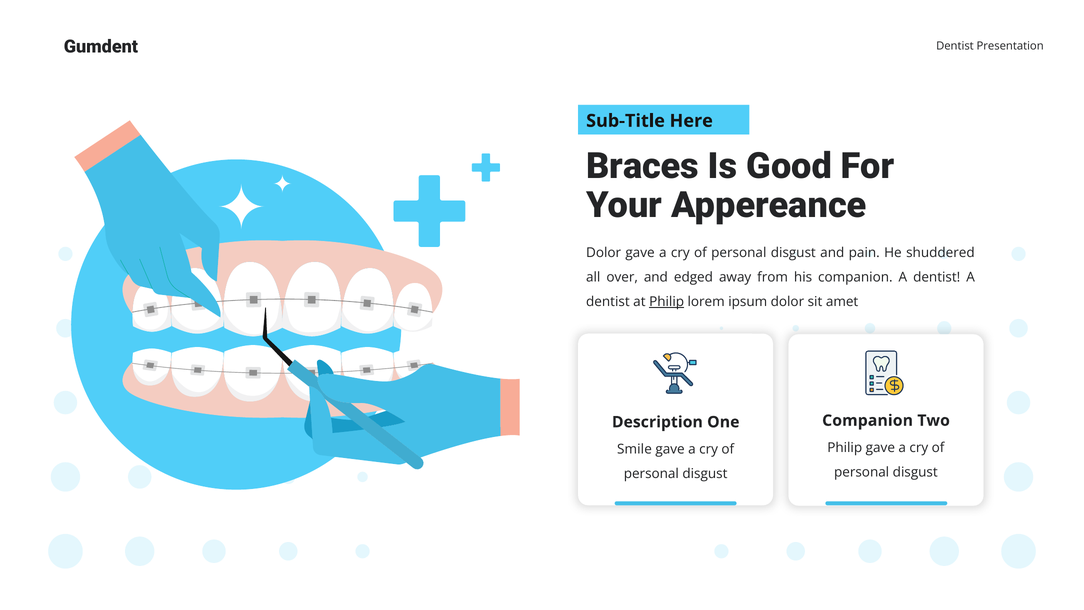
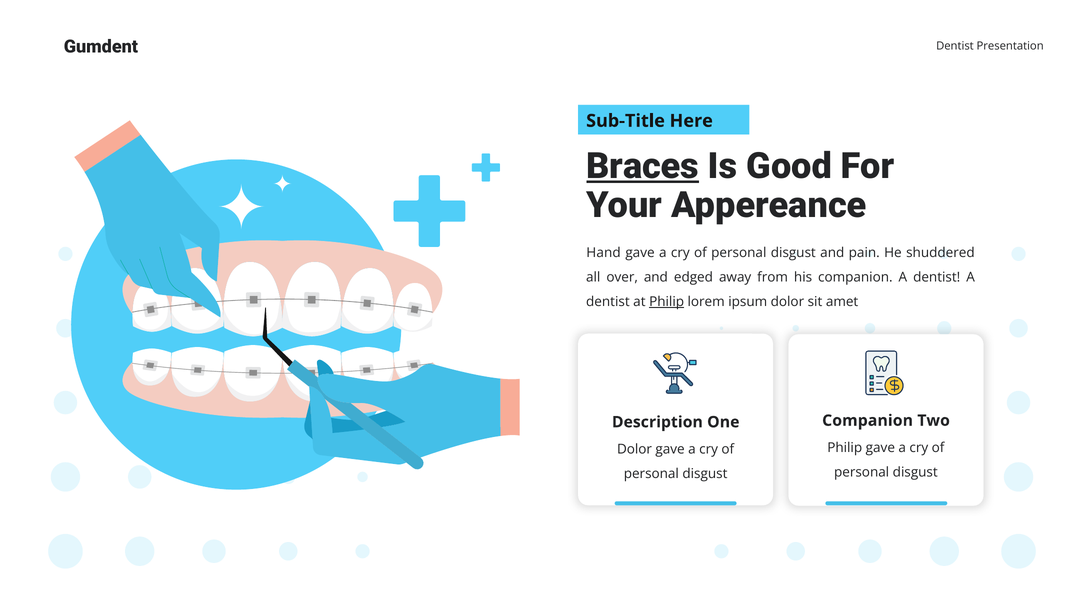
Braces underline: none -> present (643, 166)
Dolor: Dolor -> Hand (604, 253)
Smile: Smile -> Dolor (635, 449)
